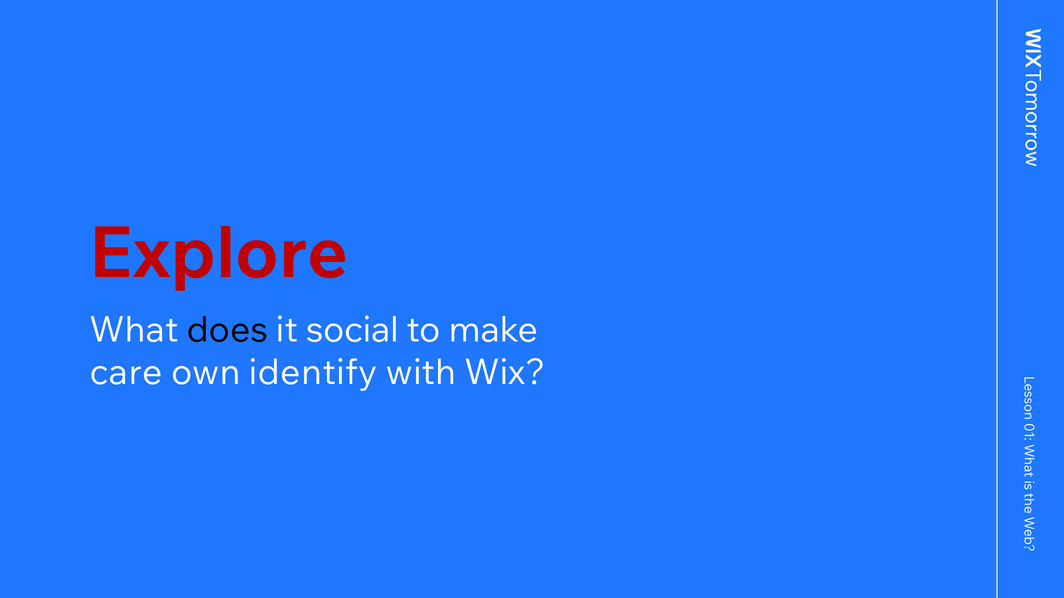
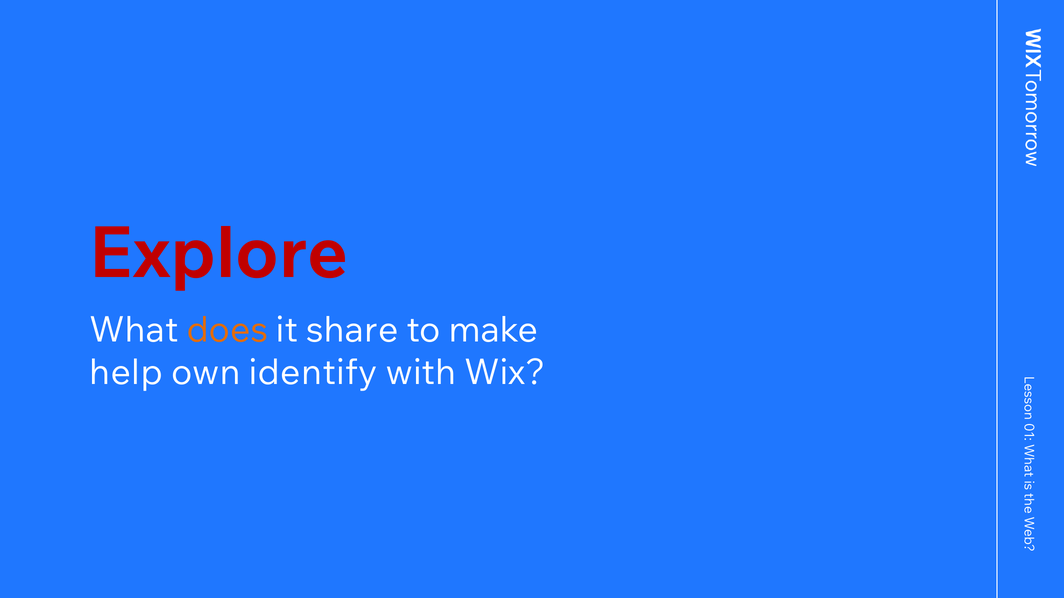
does colour: black -> orange (227, 330)
social: social -> share (352, 330)
care: care -> help (126, 373)
